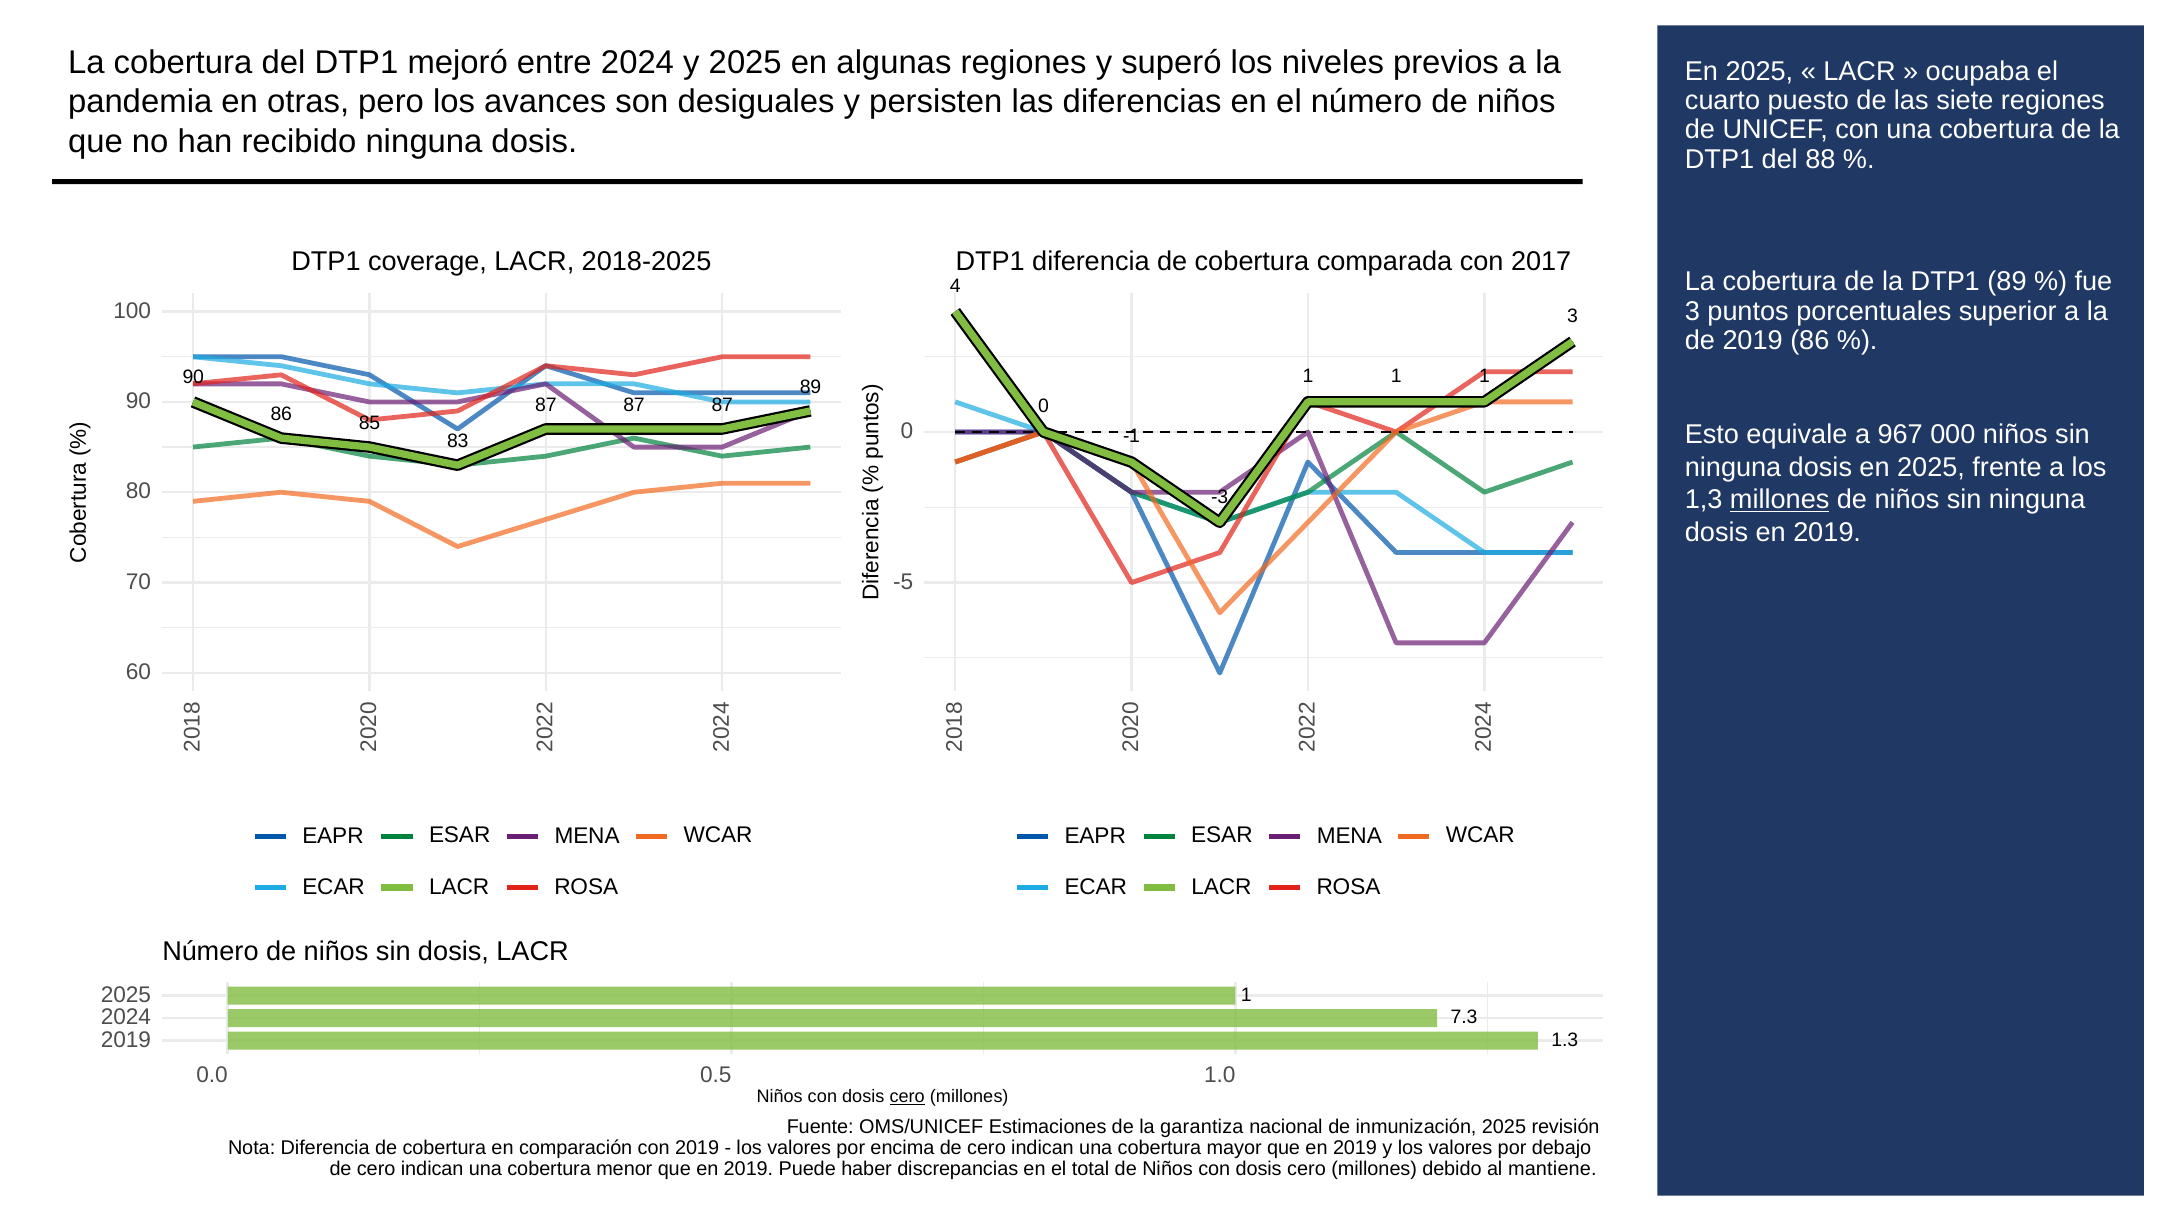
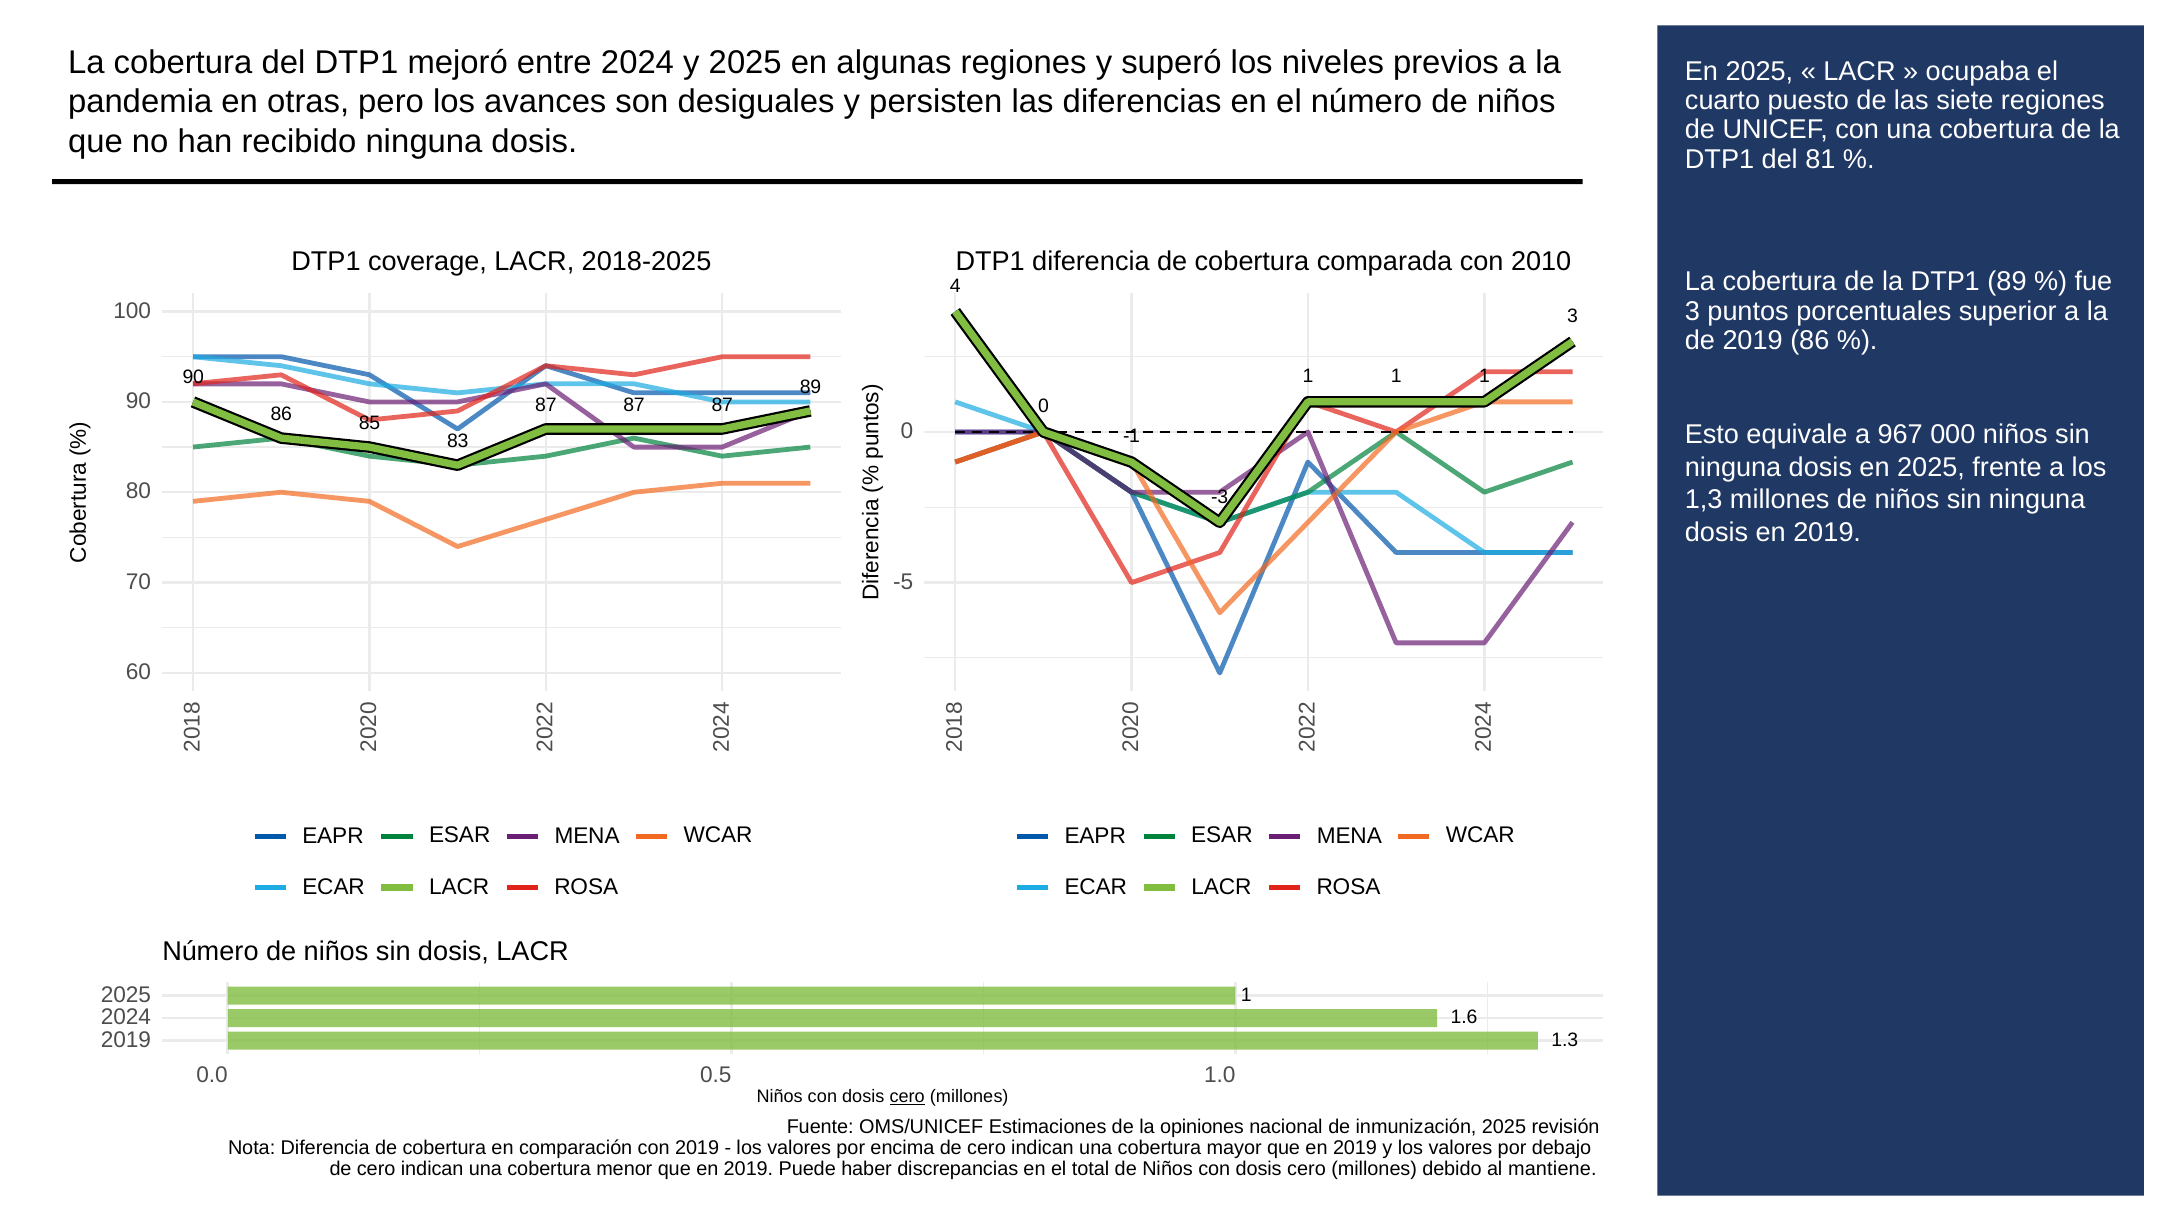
88: 88 -> 81 (1820, 159)
2017: 2017 -> 2010 (1541, 262)
millones underline: present -> none (1780, 500)
7.3: 7.3 -> 1.6 (1464, 1018)
garantiza: garantiza -> opiniones (1202, 1127)
